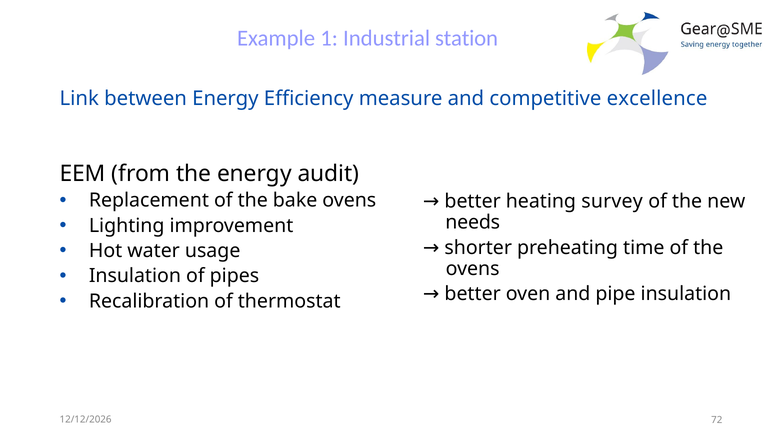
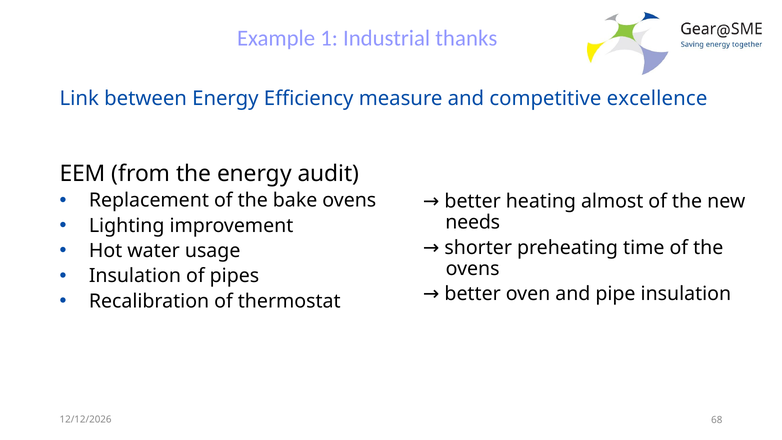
station: station -> thanks (466, 38)
survey: survey -> almost (612, 201)
72: 72 -> 68 (717, 420)
